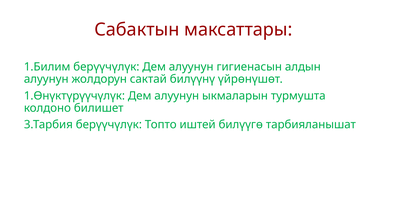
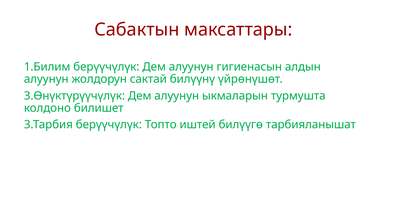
1.Өнүктүрүүчүлүк: 1.Өнүктүрүүчүлүк -> 3.Өнүктүрүүчүлүк (74, 96)
